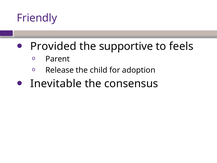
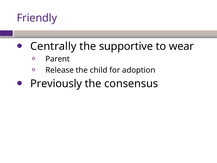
Provided: Provided -> Centrally (53, 46)
feels: feels -> wear (181, 46)
Inevitable: Inevitable -> Previously (56, 84)
